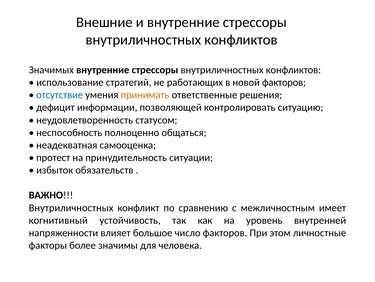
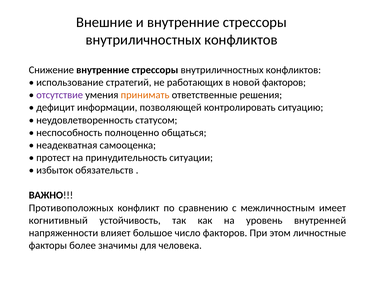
Значимых: Значимых -> Снижение (51, 70)
отсутствие colour: blue -> purple (60, 95)
Внутриличностных: Внутриличностных -> Противоположных (71, 207)
